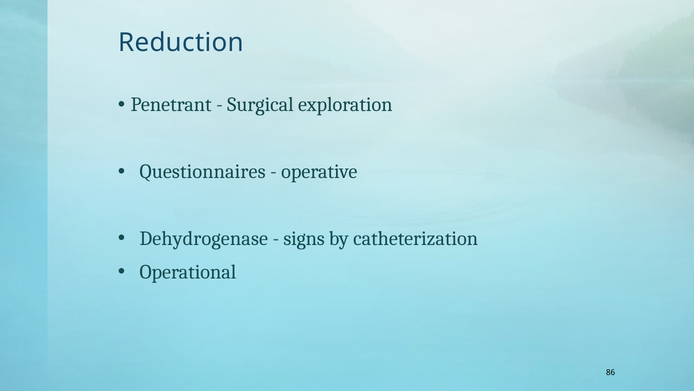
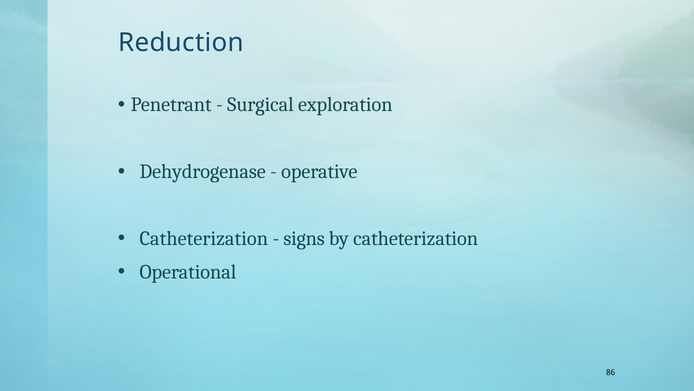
Questionnaires: Questionnaires -> Dehydrogenase (203, 171)
Dehydrogenase: Dehydrogenase -> Catheterization (204, 238)
